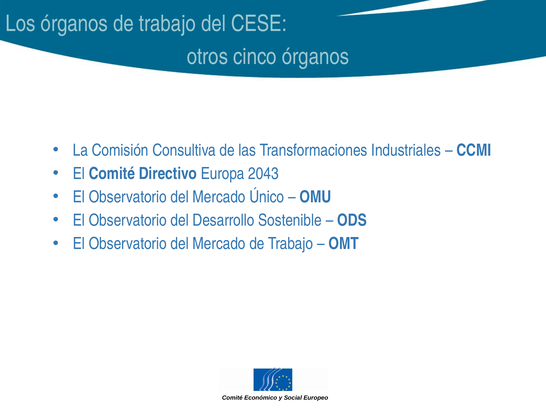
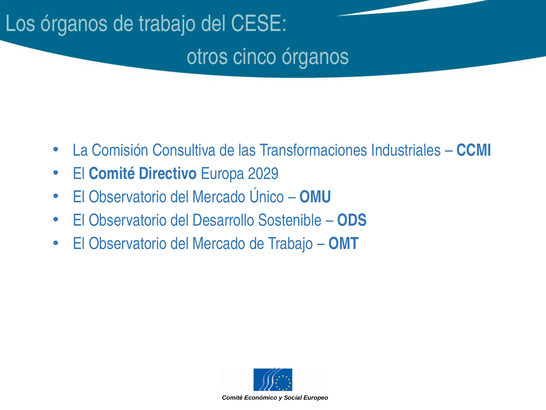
2043: 2043 -> 2029 (263, 173)
